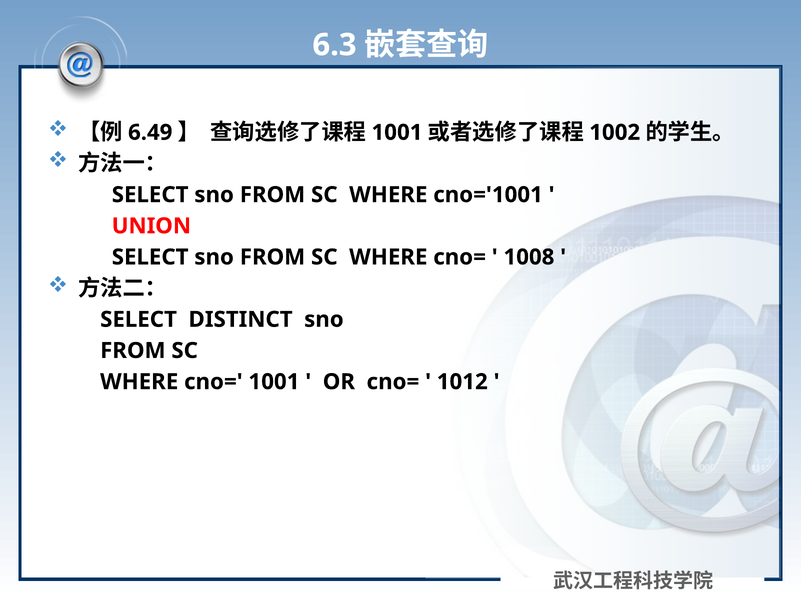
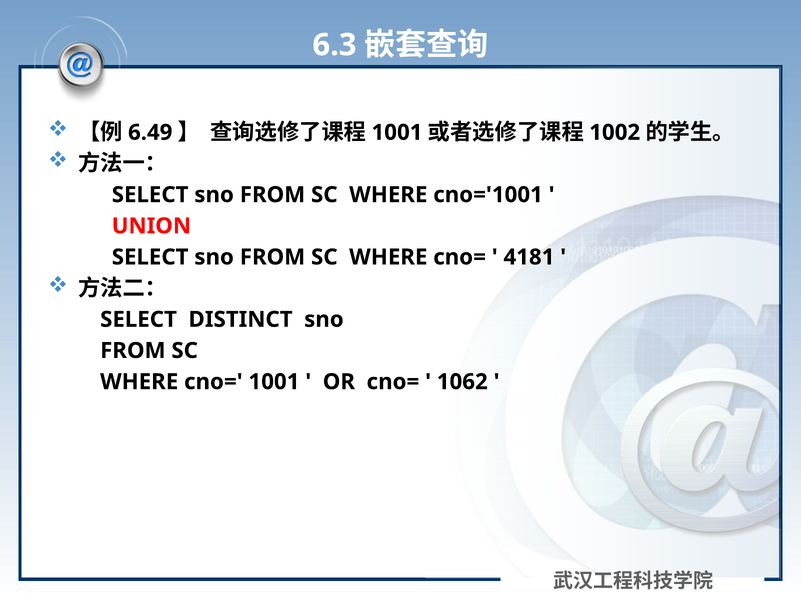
1008: 1008 -> 4181 (529, 257)
1012: 1012 -> 1062 (462, 382)
